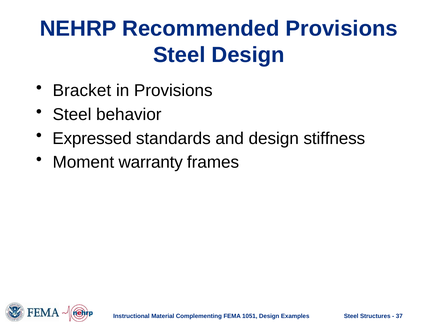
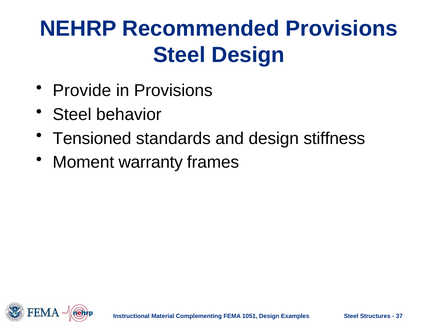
Bracket: Bracket -> Provide (82, 91)
Expressed: Expressed -> Tensioned (92, 139)
